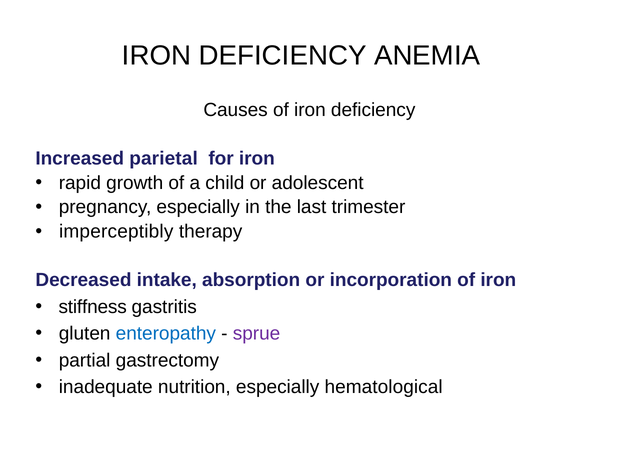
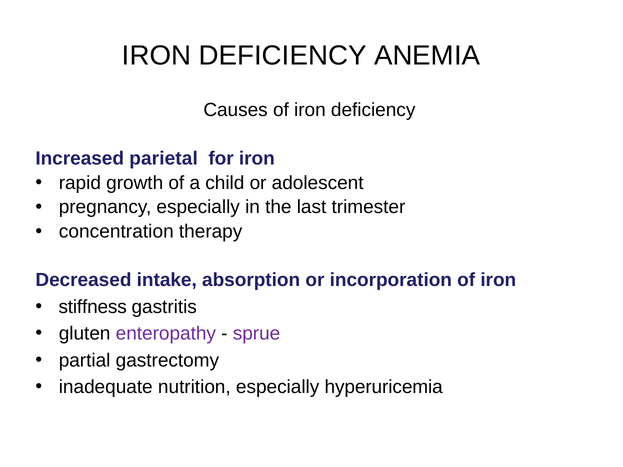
imperceptibly: imperceptibly -> concentration (116, 232)
enteropathy colour: blue -> purple (166, 334)
hematological: hematological -> hyperuricemia (384, 387)
